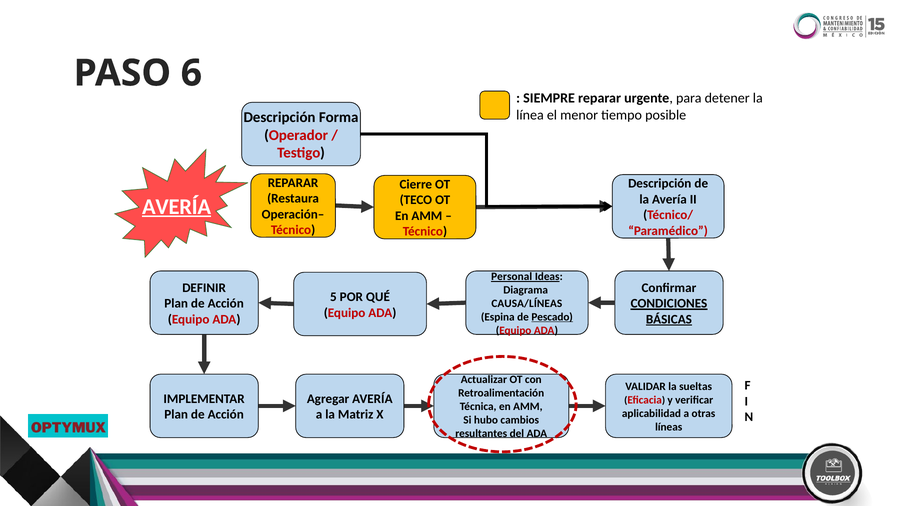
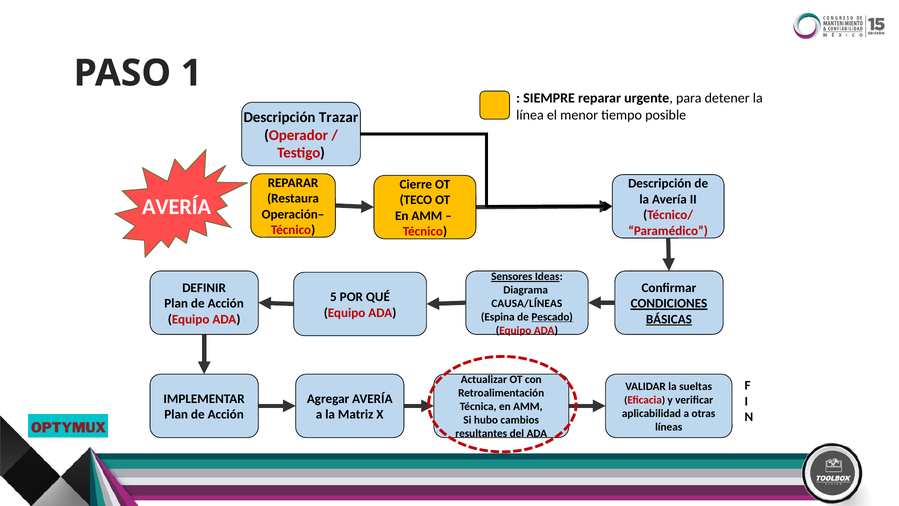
6: 6 -> 1 (191, 73)
Forma: Forma -> Trazar (339, 117)
AVERÍA underline: present -> none (177, 207)
Personal: Personal -> Sensores (512, 276)
